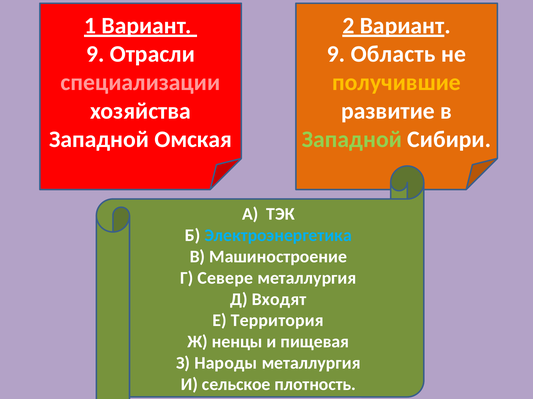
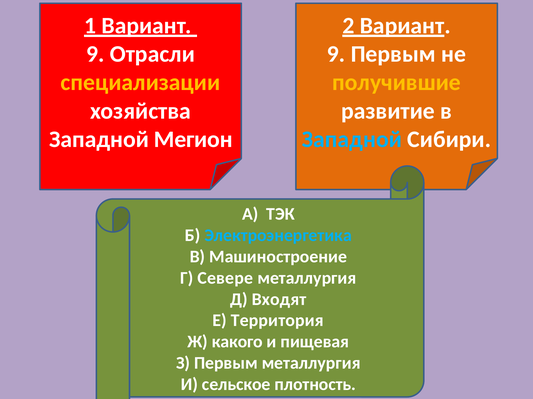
9 Область: Область -> Первым (393, 54)
специализации colour: pink -> yellow (140, 83)
Омская: Омская -> Мегион (193, 140)
Западной colour: light green -> light blue (352, 140)
ненцы: ненцы -> какого (237, 342)
З Народы: Народы -> Первым (226, 364)
